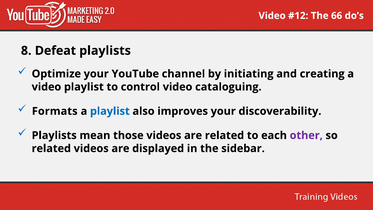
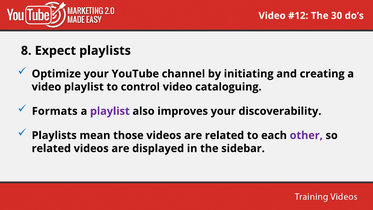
66: 66 -> 30 (337, 16)
Defeat: Defeat -> Expect (55, 51)
playlist colour: blue -> purple (110, 111)
